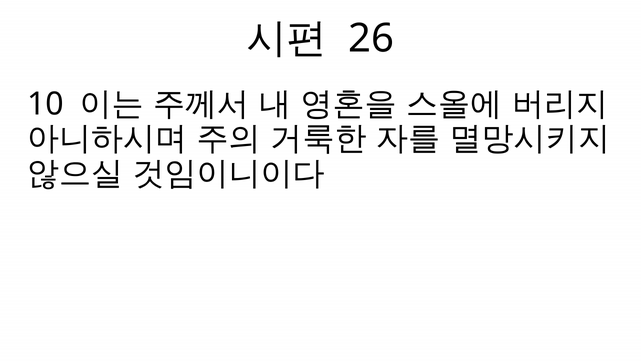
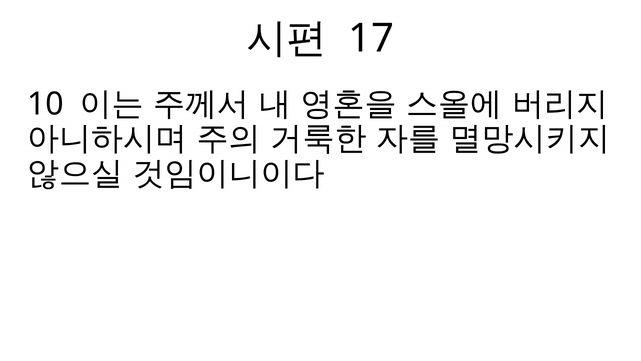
26: 26 -> 17 (371, 39)
